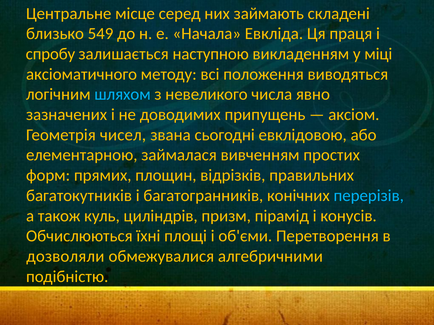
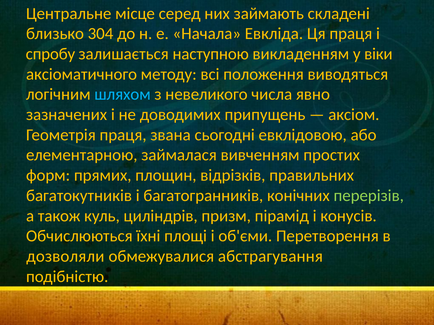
549: 549 -> 304 (100, 34)
міці: міці -> віки (378, 54)
Геометрія чисел: чисел -> праця (123, 135)
перерізів colour: light blue -> light green (369, 196)
алгебричними: алгебричними -> абстрагування (270, 257)
